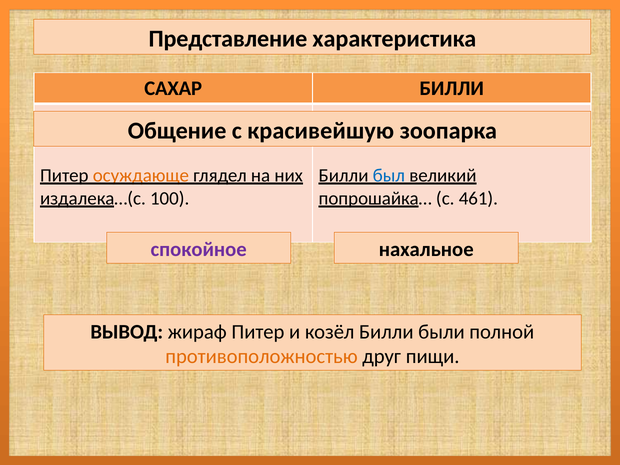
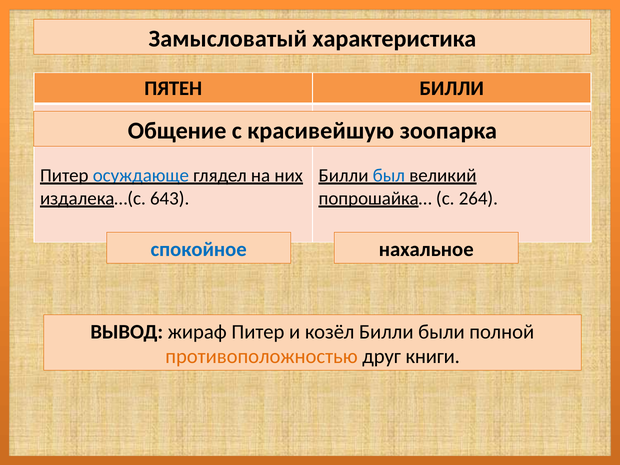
Представление: Представление -> Замысловатый (228, 39)
САХАР: САХАР -> ПЯТЕН (173, 89)
осуждающе colour: orange -> blue (141, 175)
100: 100 -> 643 (170, 198)
461: 461 -> 264 (478, 198)
спокойное colour: purple -> blue (199, 249)
пищи: пищи -> книги (433, 357)
